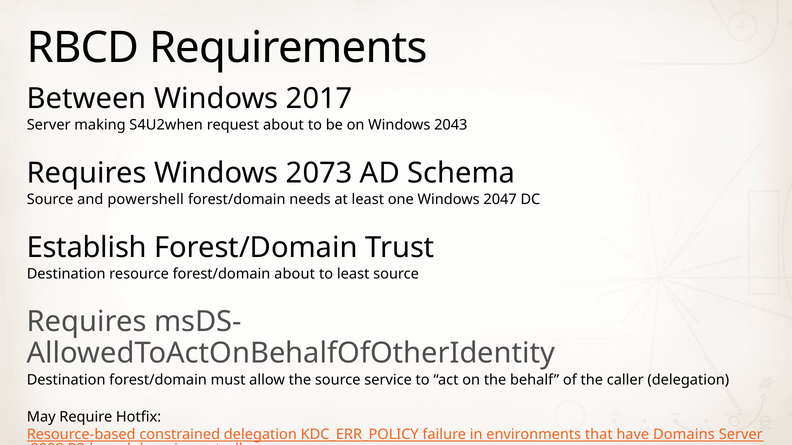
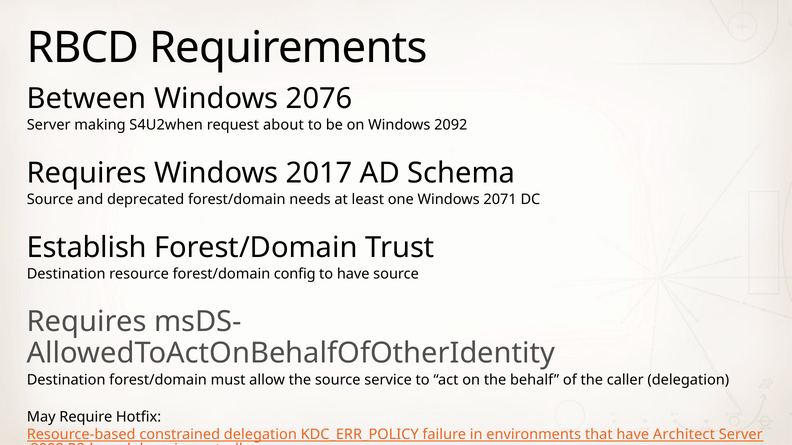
2017: 2017 -> 2076 (319, 99)
2043: 2043 -> 2092 (451, 125)
2073: 2073 -> 2017 (319, 173)
powershell: powershell -> deprecated (146, 200)
2047: 2047 -> 2071 (500, 200)
forest/domain about: about -> config (295, 274)
to least: least -> have (353, 274)
Domains: Domains -> Architect (684, 435)
